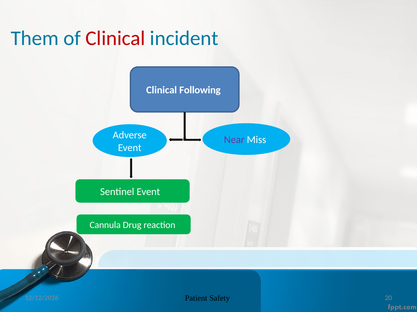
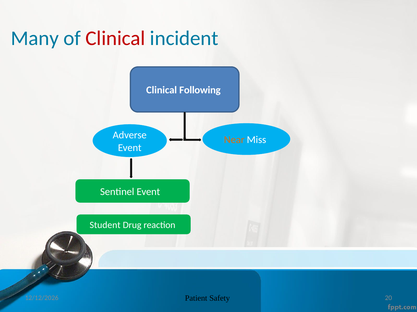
Them: Them -> Many (35, 38)
Near colour: purple -> orange (234, 140)
Cannula: Cannula -> Student (105, 226)
